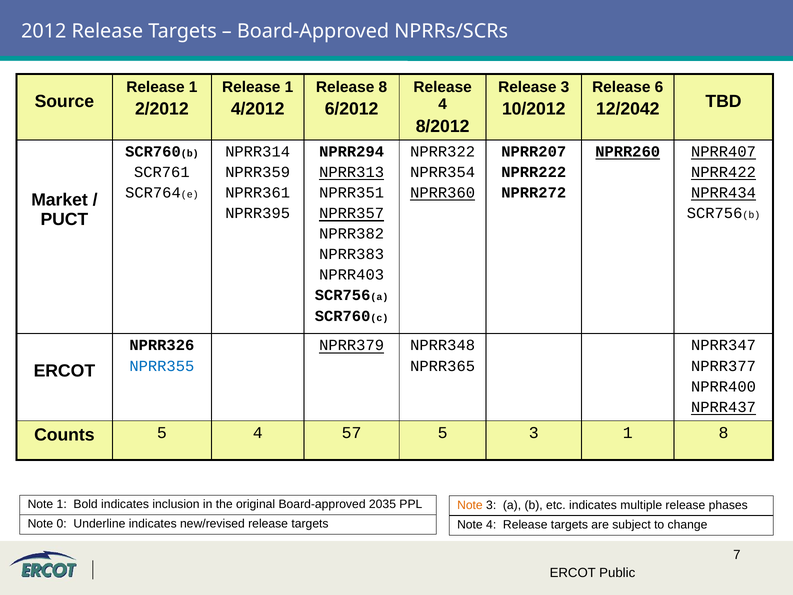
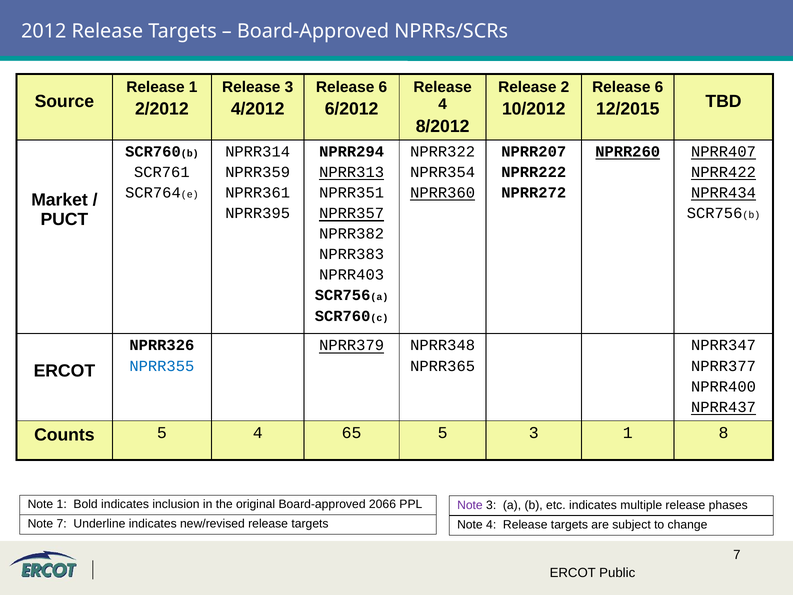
1: 1 -> 3 (289, 87)
8: 8 -> 6 (383, 87)
Release 3: 3 -> 2 (565, 87)
12/2042: 12/2042 -> 12/2015 (628, 109)
57: 57 -> 65 (352, 433)
2035: 2035 -> 2066 (382, 504)
Note colour: orange -> purple (470, 505)
Note 0: 0 -> 7 (62, 524)
